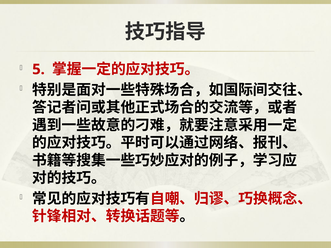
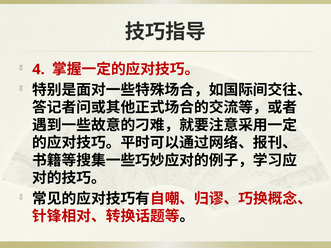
5: 5 -> 4 (38, 69)
